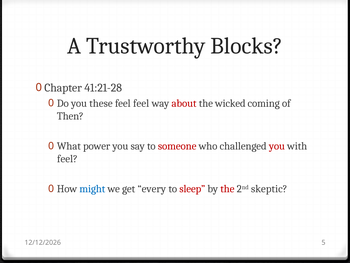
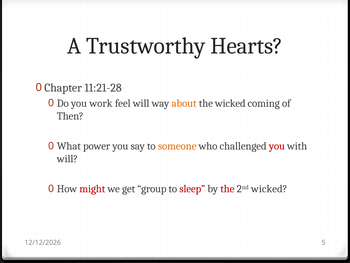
Blocks: Blocks -> Hearts (247, 46)
41:21-28: 41:21-28 -> 11:21-28 (103, 88)
these: these -> work (101, 103)
feel feel: feel -> will (141, 103)
about colour: red -> orange (184, 103)
someone colour: red -> orange (177, 146)
feel: feel -> will (67, 159)
might colour: blue -> red (92, 189)
every: every -> group (152, 189)
2nd skeptic: skeptic -> wicked (269, 189)
